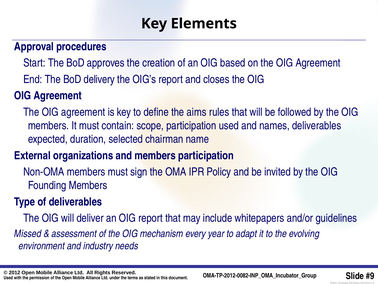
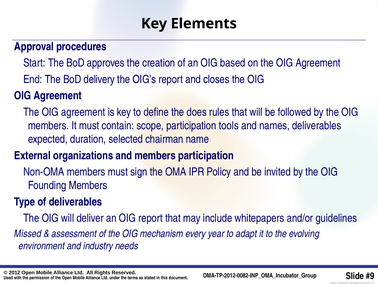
aims: aims -> does (197, 112)
participation used: used -> tools (229, 125)
